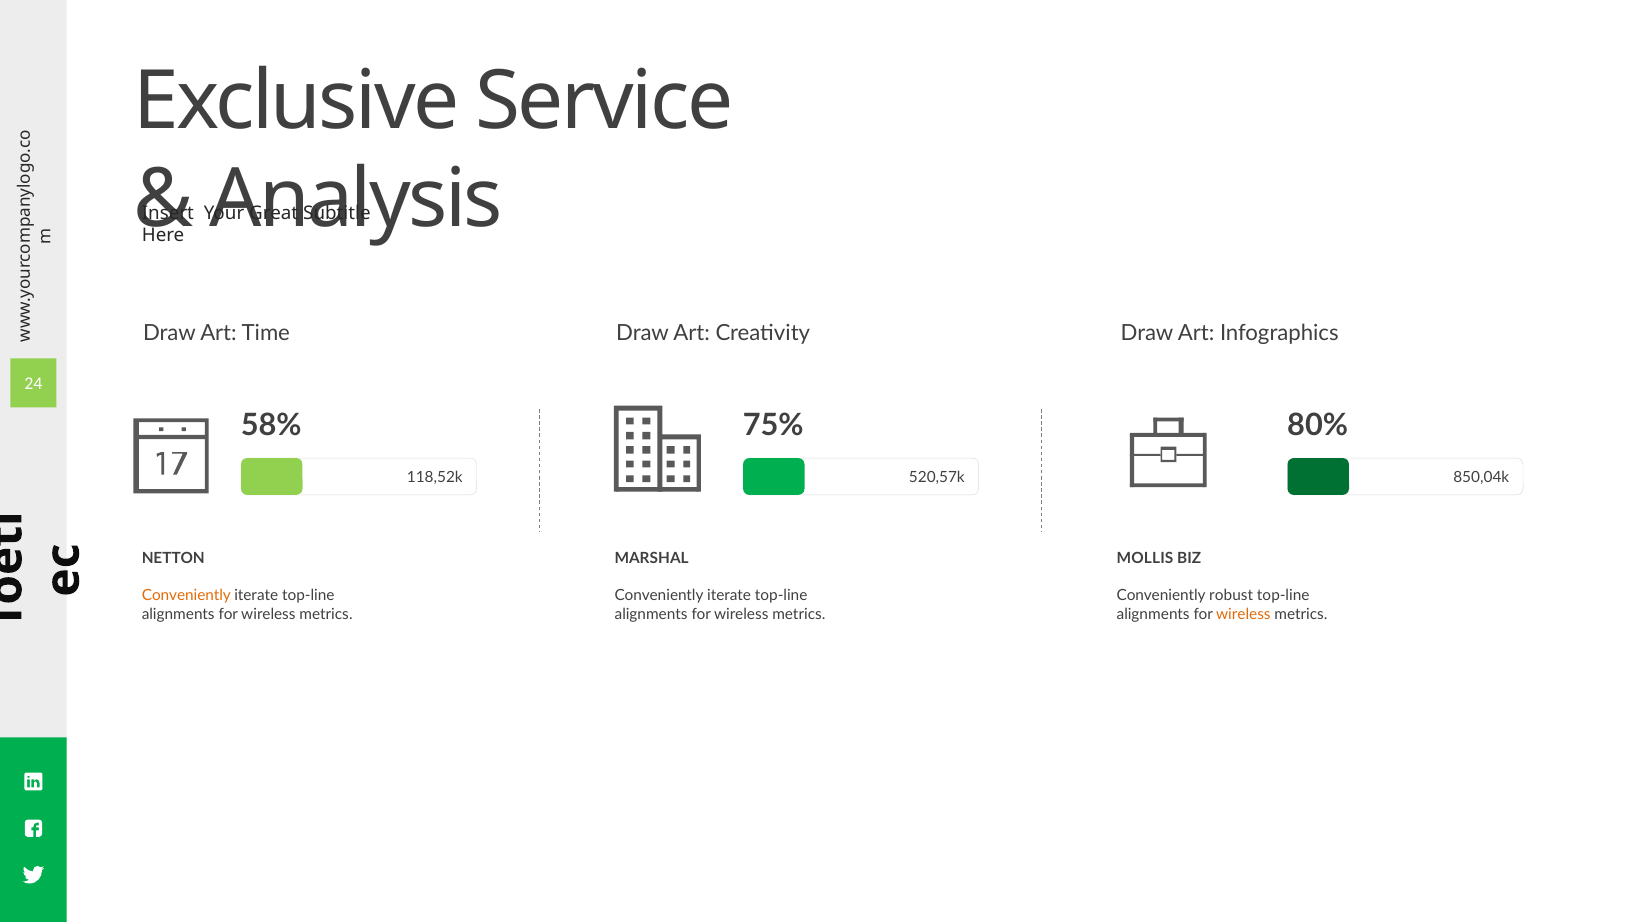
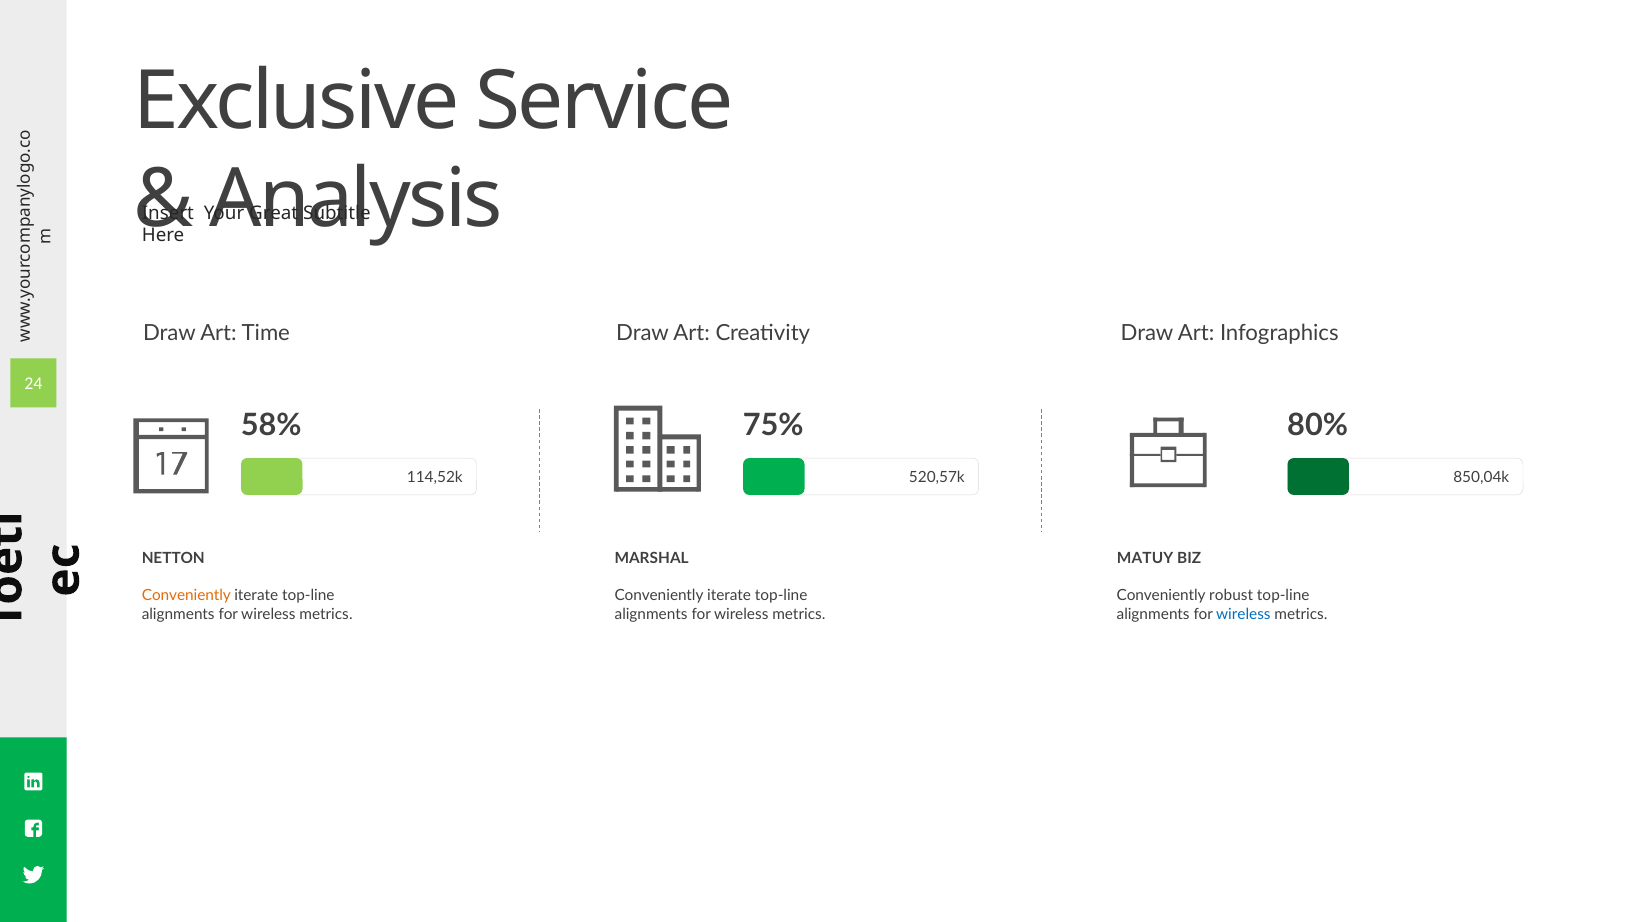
118,52k: 118,52k -> 114,52k (435, 477)
MOLLIS: MOLLIS -> MATUY (1145, 559)
wireless colour: orange -> blue (1243, 614)
